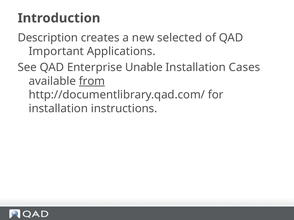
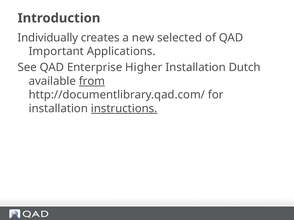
Description: Description -> Individually (48, 38)
Unable: Unable -> Higher (144, 68)
Cases: Cases -> Dutch (245, 68)
instructions underline: none -> present (124, 109)
